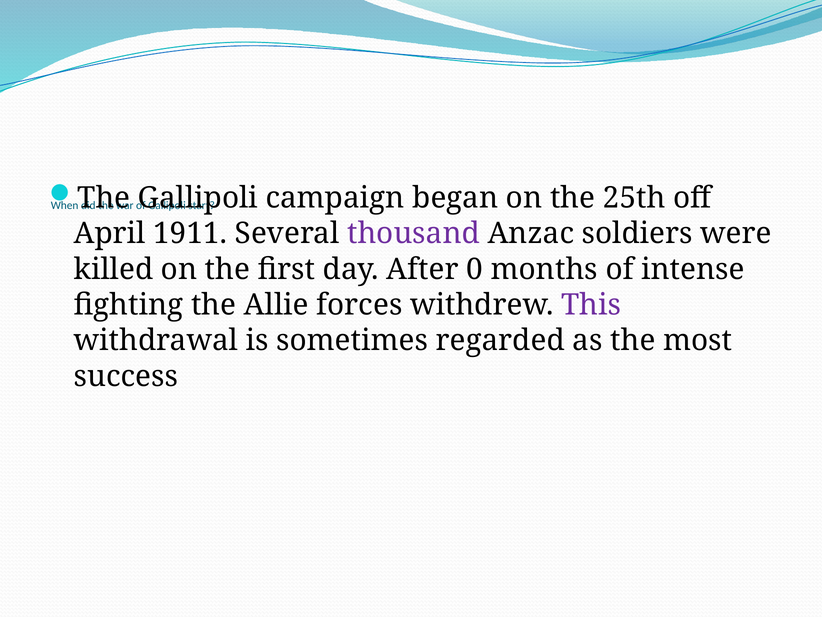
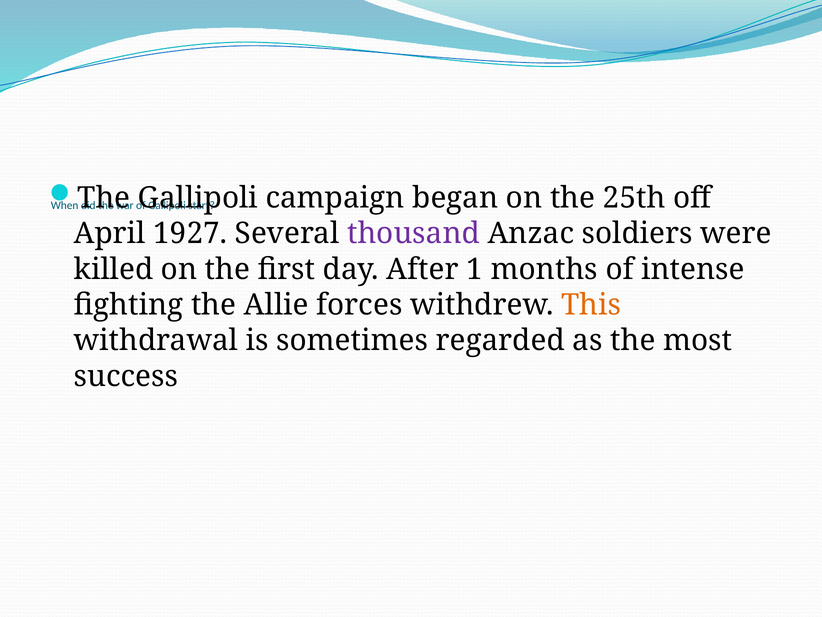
1911: 1911 -> 1927 (190, 234)
0: 0 -> 1 (475, 269)
This colour: purple -> orange (591, 305)
